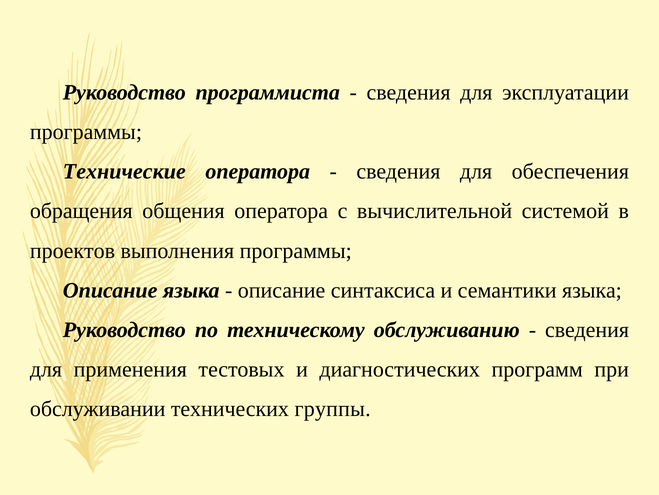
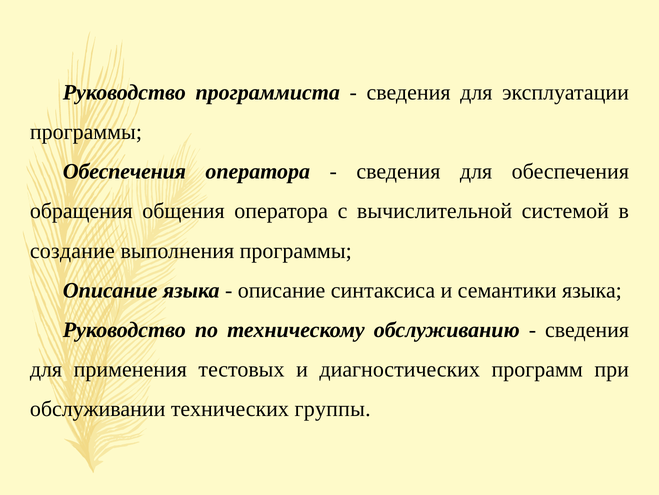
Технические: Технические -> Обеспечения (124, 171)
проектов: проектов -> создание (72, 250)
